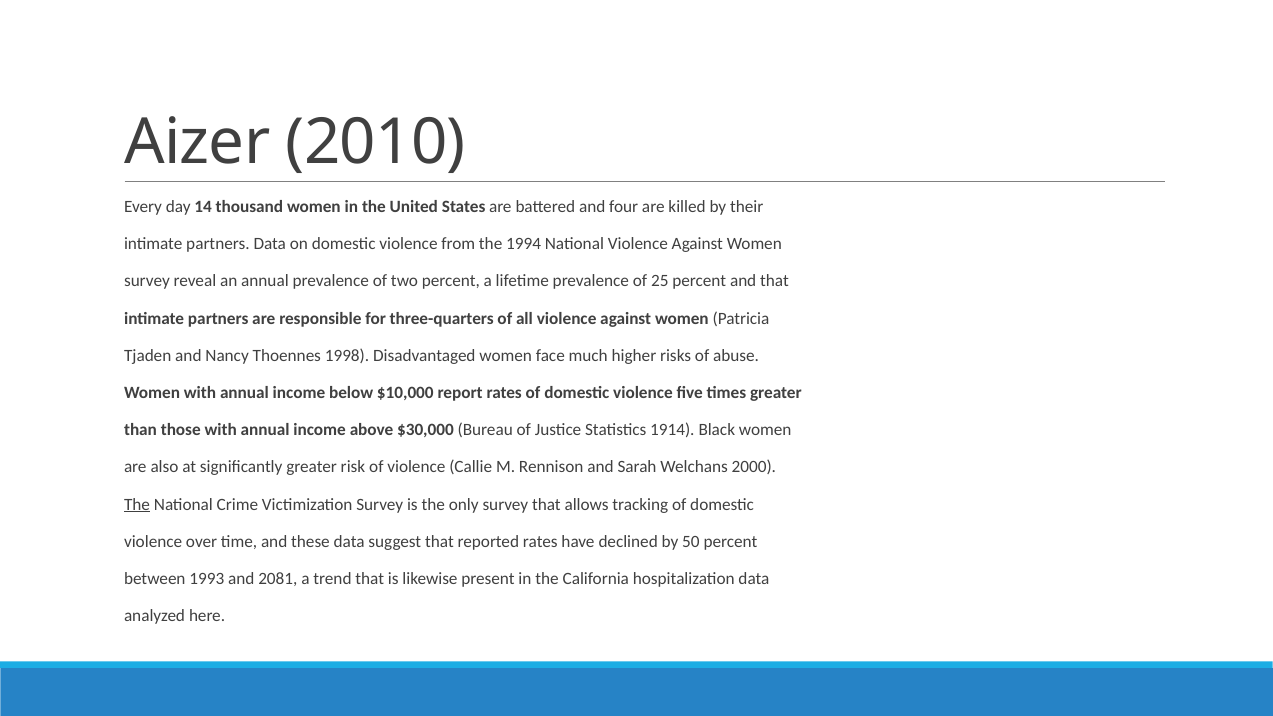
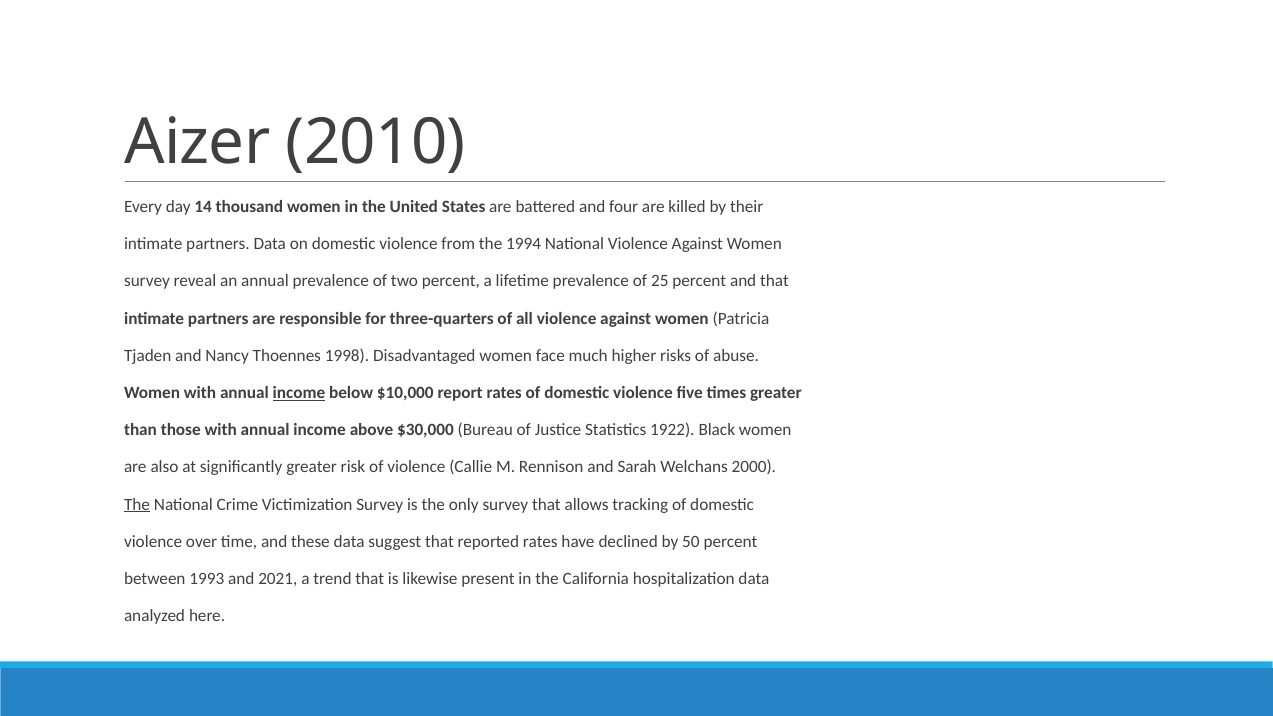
income underline: none -> present (299, 393)
1914: 1914 -> 1922 (672, 430)
2081: 2081 -> 2021 (278, 579)
